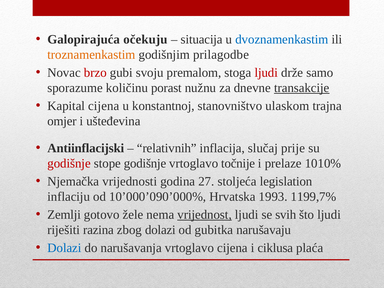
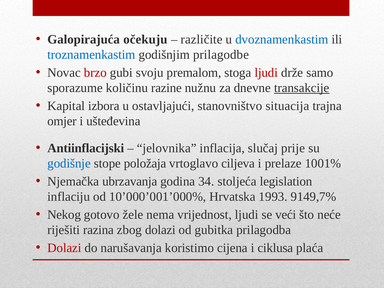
situacija: situacija -> različite (202, 39)
troznamenkastim colour: orange -> blue (91, 55)
porast: porast -> razine (166, 88)
Kapital cijena: cijena -> izbora (104, 106)
konstantnoj: konstantnoj -> ostavljajući (163, 106)
ulaskom: ulaskom -> situacija (287, 106)
relativnih: relativnih -> jelovnika (167, 148)
godišnje colour: red -> blue (69, 163)
stope godišnje: godišnje -> položaja (145, 163)
točnije: točnije -> ciljeva (238, 163)
1010%: 1010% -> 1001% (323, 163)
vrijednosti: vrijednosti -> ubrzavanja (130, 181)
27: 27 -> 34 (206, 181)
10’000’090’000%: 10’000’090’000% -> 10’000’001’000% (158, 197)
1199,7%: 1199,7% -> 9149,7% (313, 197)
Zemlji: Zemlji -> Nekog (64, 215)
vrijednost underline: present -> none (205, 215)
svih: svih -> veći (286, 215)
što ljudi: ljudi -> neće (329, 215)
narušavaju: narušavaju -> prilagodba (264, 230)
Dolazi colour: blue -> red (64, 248)
narušavanja vrtoglavo: vrtoglavo -> koristimo (189, 248)
